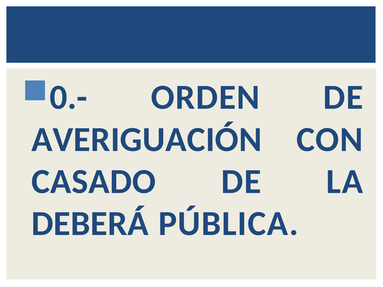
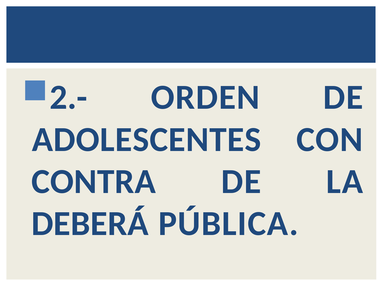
0.-: 0.- -> 2.- (69, 97)
AVERIGUACIÓN: AVERIGUACIÓN -> ADOLESCENTES (146, 140)
CASADO: CASADO -> CONTRA (94, 182)
